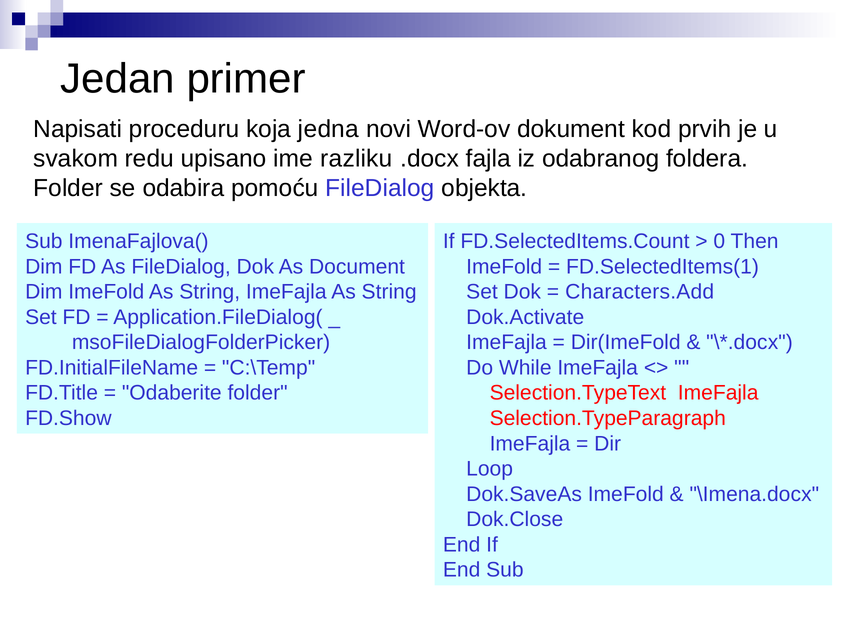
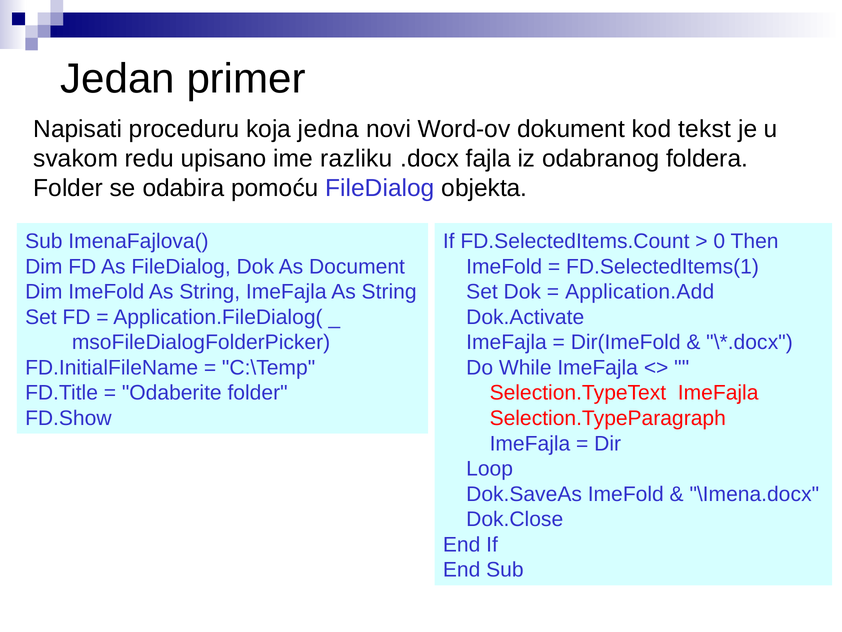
prvih: prvih -> tekst (705, 129)
Characters.Add: Characters.Add -> Application.Add (640, 292)
